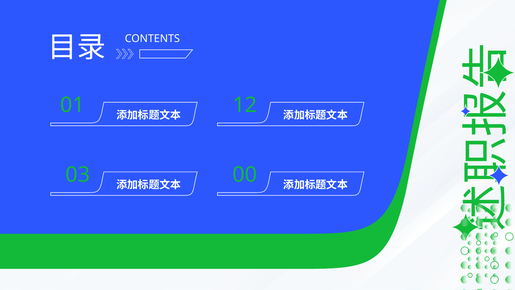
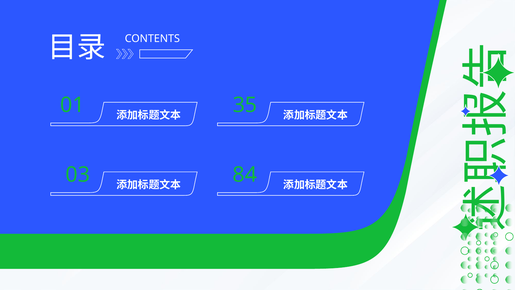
12: 12 -> 35 (245, 105)
00: 00 -> 84 (245, 175)
